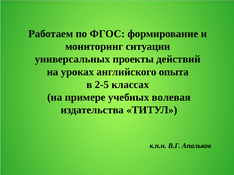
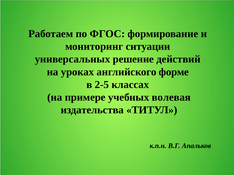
проекты: проекты -> решение (133, 59)
опыта: опыта -> форме (174, 72)
